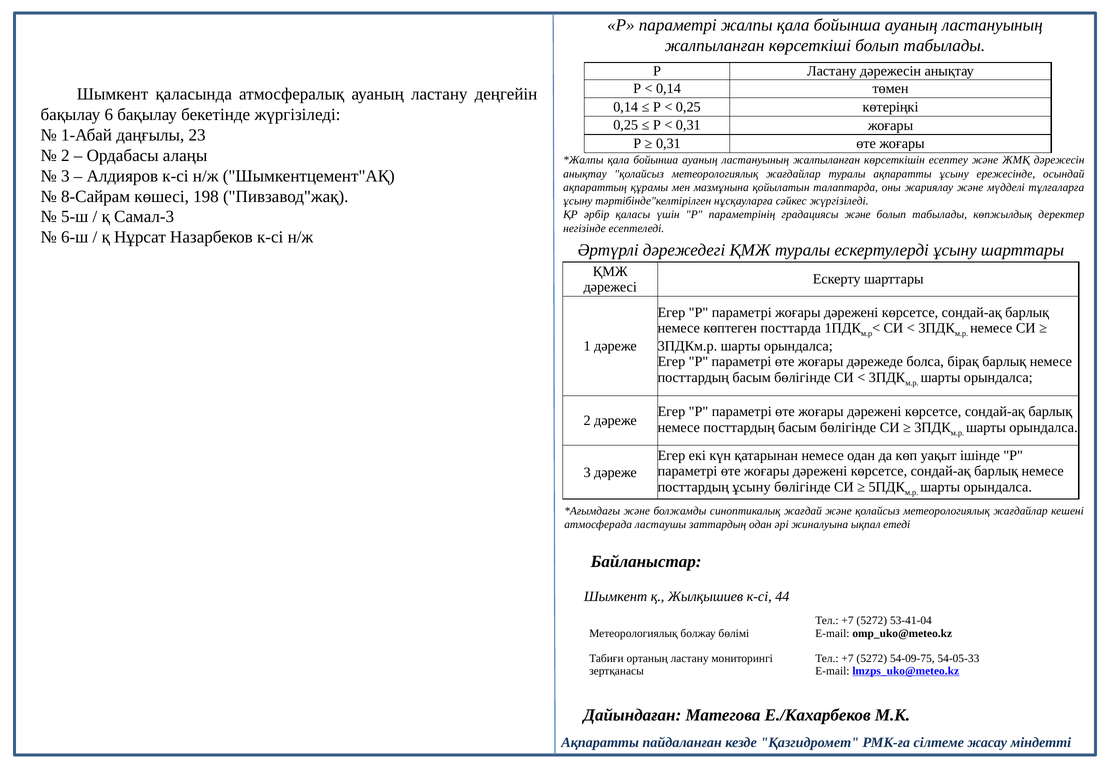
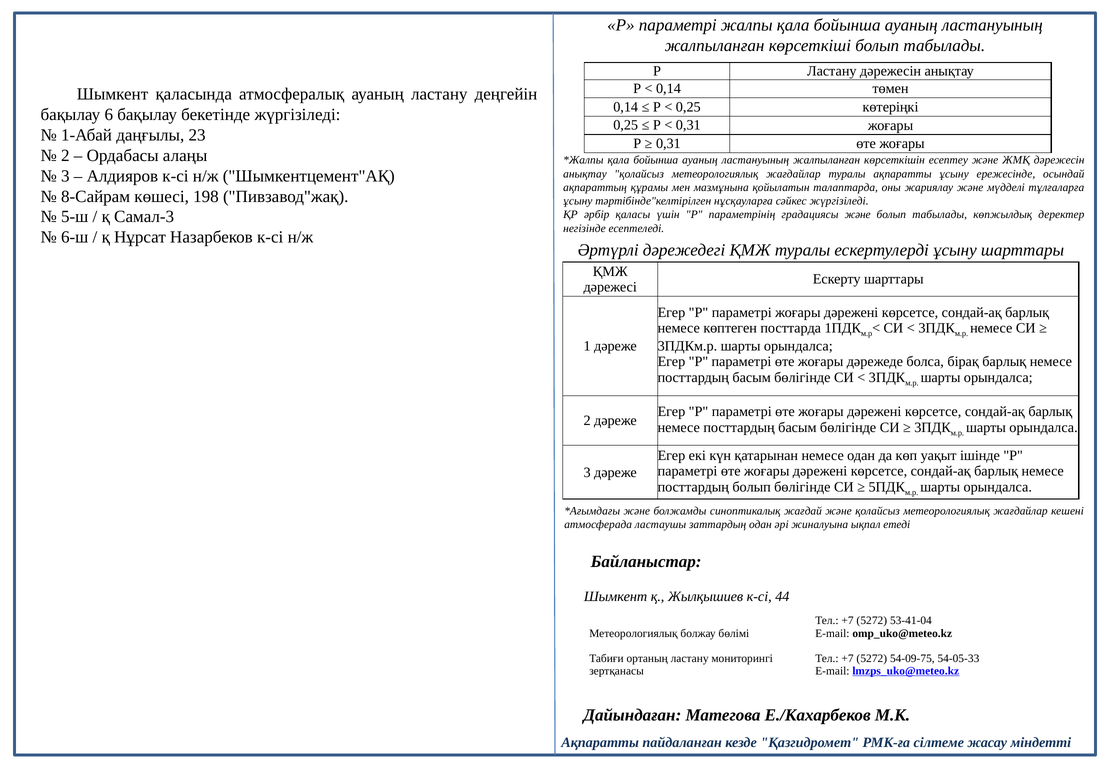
посттардың ұсыну: ұсыну -> болып (752, 487)
